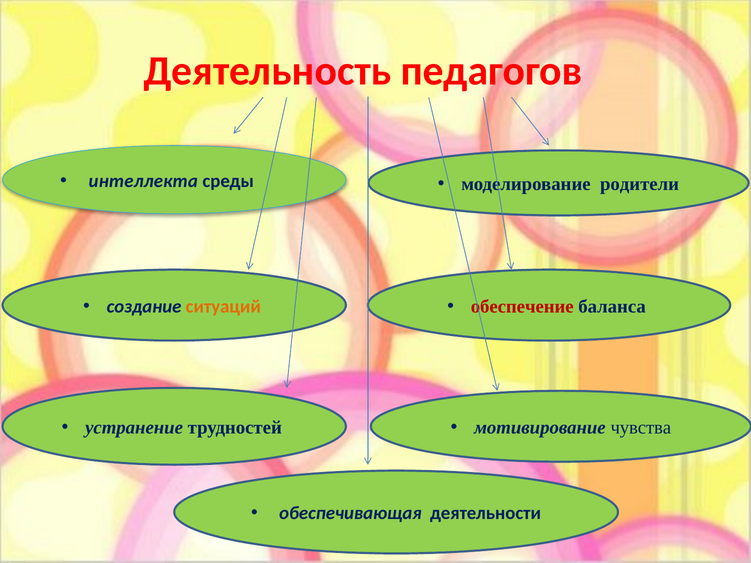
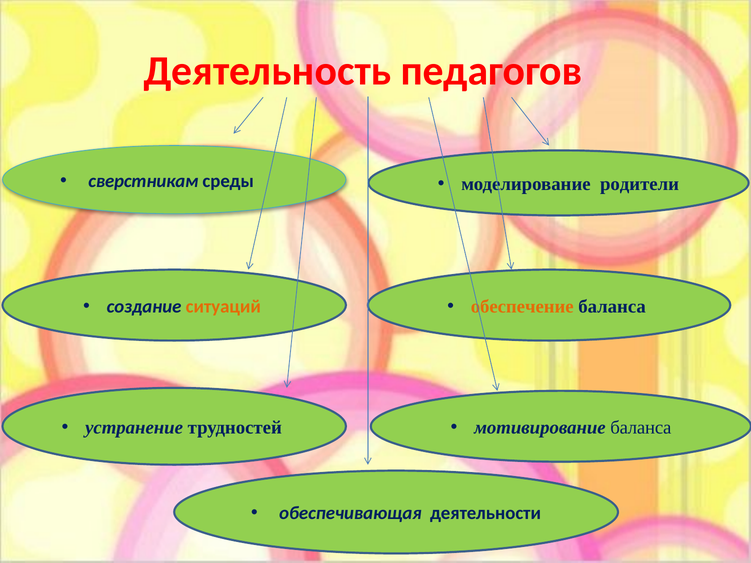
интеллекта: интеллекта -> сверстникам (143, 181)
обеспечение colour: red -> orange (522, 307)
мотивирование чувства: чувства -> баланса (641, 428)
